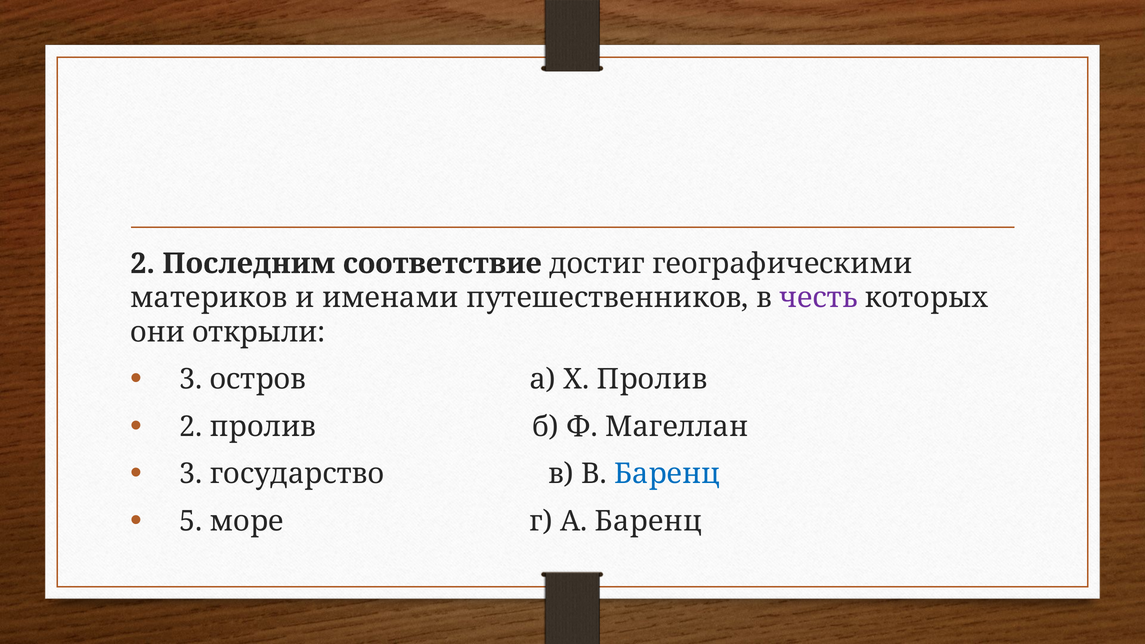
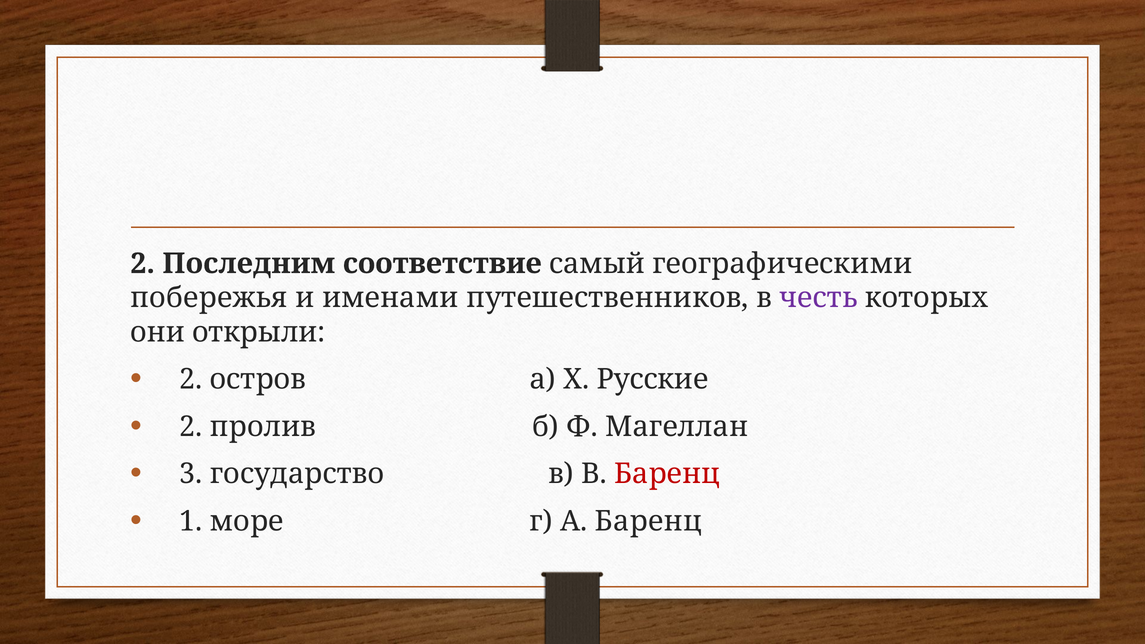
достиг: достиг -> самый (597, 264)
материков: материков -> побережья (209, 298)
3: 3 -> 2 (191, 380)
Х Пролив: Пролив -> Русские (652, 380)
Баренц colour: blue -> red (667, 474)
5: 5 -> 1 (191, 521)
